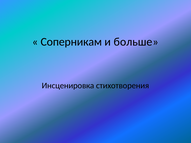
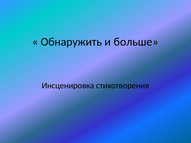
Соперникам: Соперникам -> Обнаружить (71, 42)
